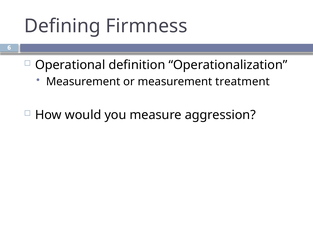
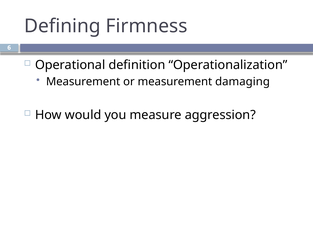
treatment: treatment -> damaging (242, 81)
